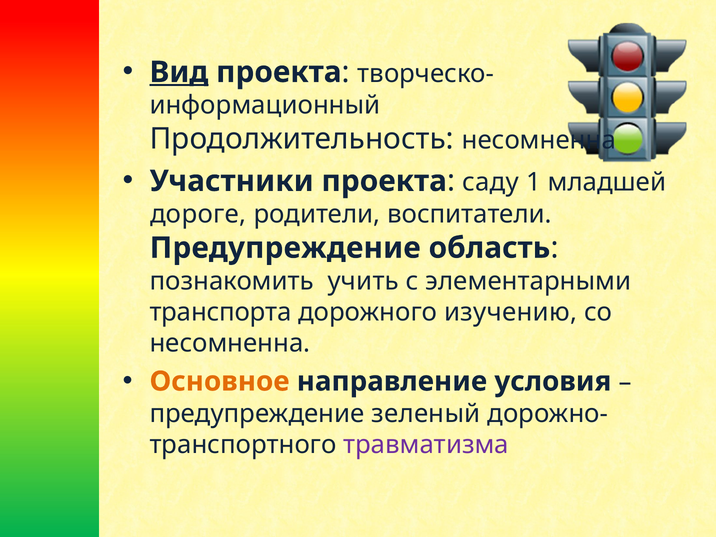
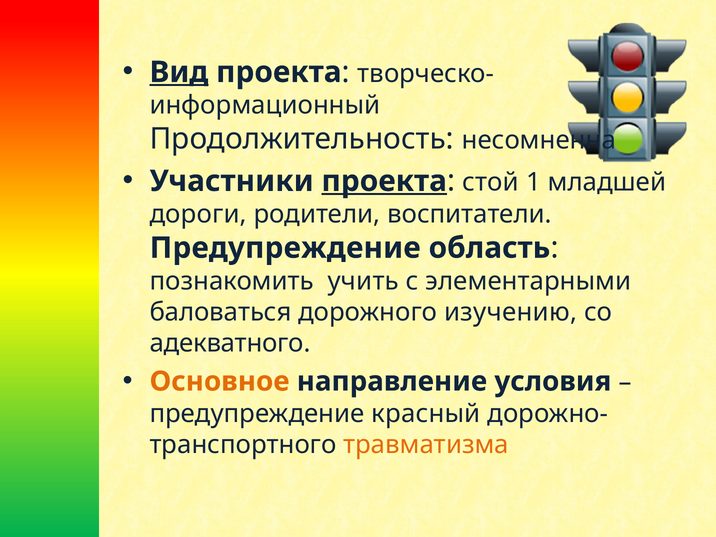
проекта underline: none -> present (384, 181)
саду: саду -> стой (491, 182)
дороге: дороге -> дороги (198, 214)
транспорта: транспорта -> баловаться (221, 312)
несомненна: несомненна -> адекватного (230, 343)
зеленый: зеленый -> красный (426, 414)
травматизма colour: purple -> orange (426, 445)
